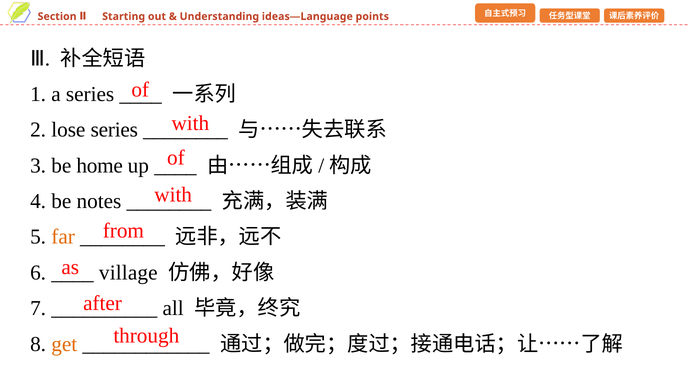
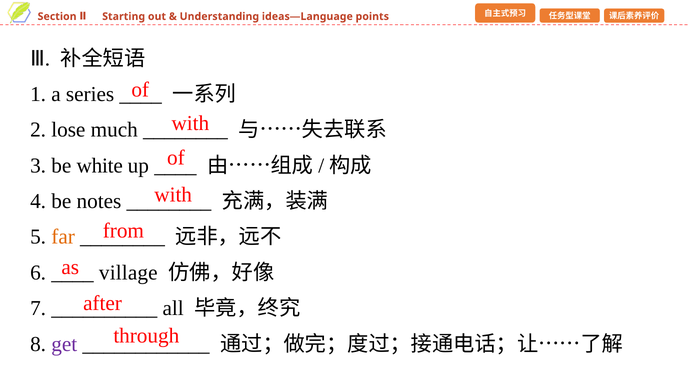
lose series: series -> much (114, 130)
home: home -> white (100, 166)
get colour: orange -> purple (64, 344)
